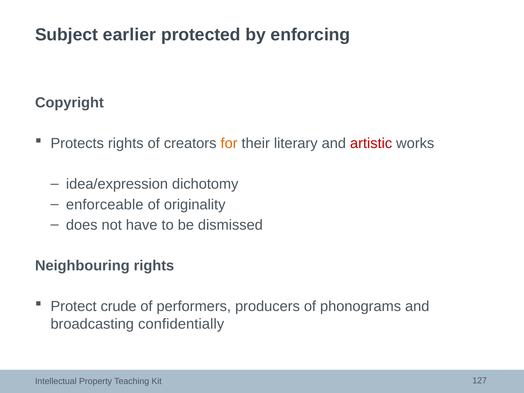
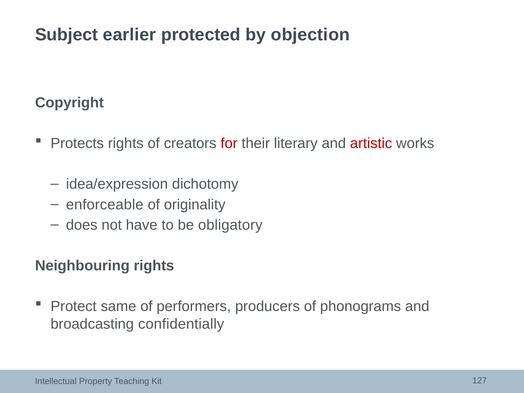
enforcing: enforcing -> objection (310, 35)
for colour: orange -> red (229, 143)
dismissed: dismissed -> obligatory (230, 225)
crude: crude -> same (118, 306)
